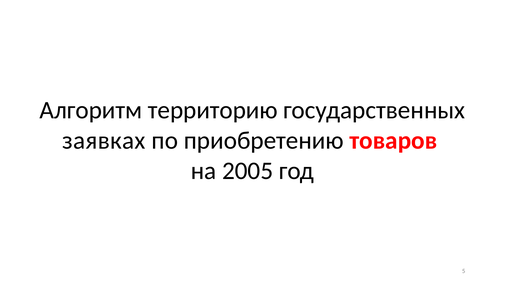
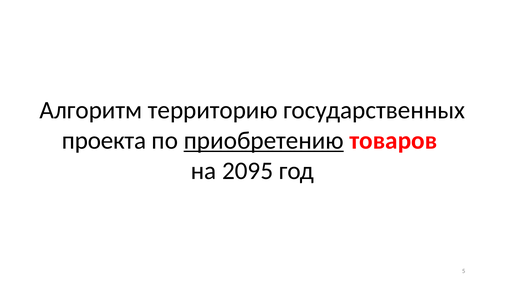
заявках: заявках -> проекта (104, 141)
приобретению underline: none -> present (264, 141)
2005: 2005 -> 2095 (248, 171)
